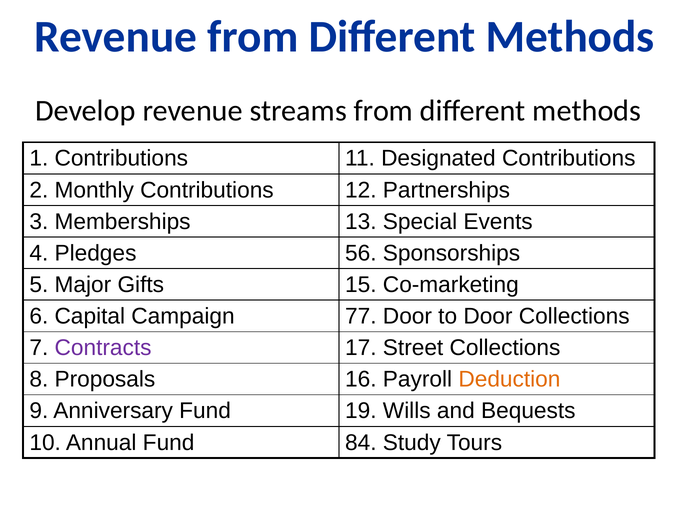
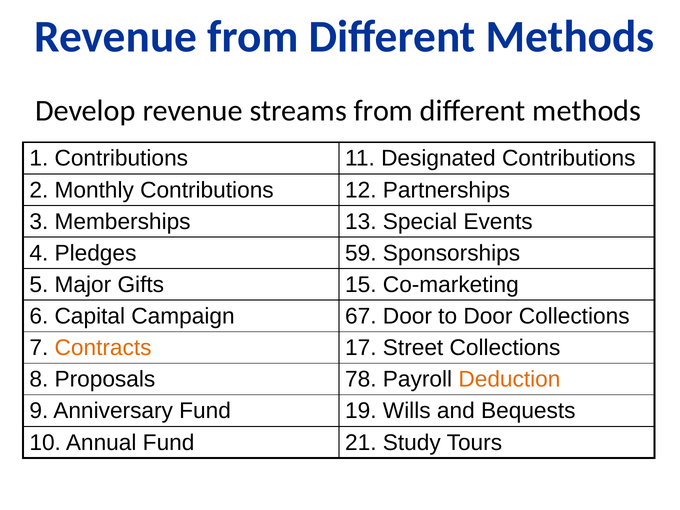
56: 56 -> 59 (361, 253)
77: 77 -> 67 (361, 316)
Contracts colour: purple -> orange (103, 348)
16: 16 -> 78 (361, 379)
84: 84 -> 21 (361, 443)
